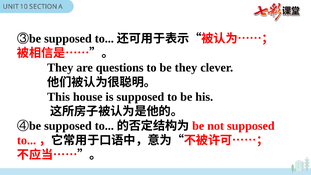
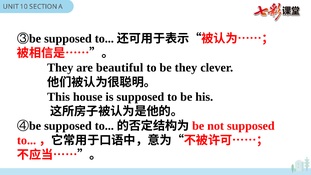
questions: questions -> beautiful (120, 68)
